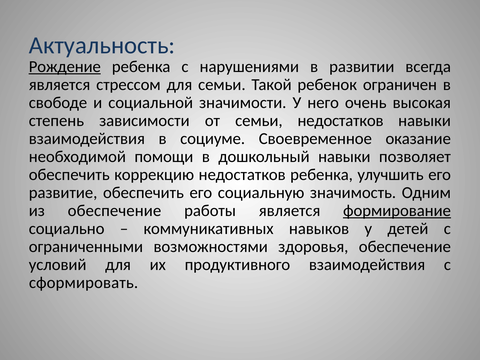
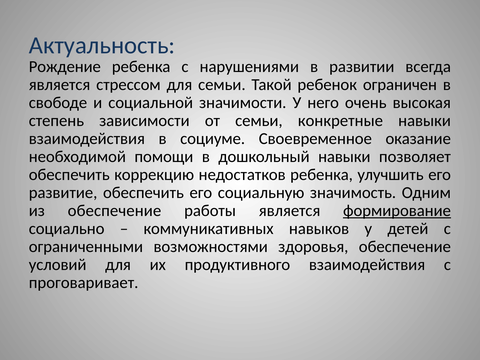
Рождение underline: present -> none (65, 67)
семьи недостатков: недостатков -> конкретные (340, 121)
сформировать: сформировать -> проговаривает (84, 282)
